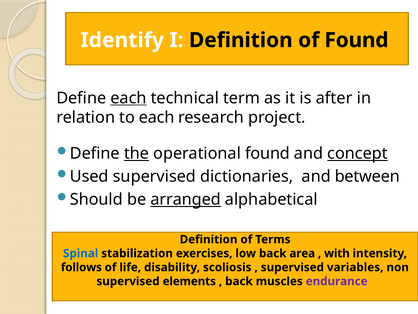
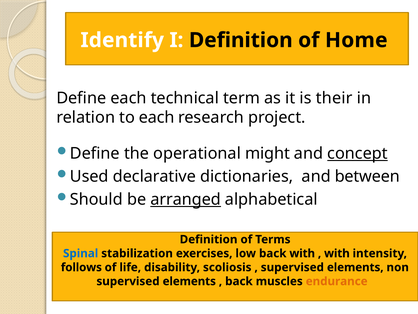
of Found: Found -> Home (356, 40)
each underline: present -> none (129, 98)
after: after -> their (334, 98)
the underline: present -> none (137, 153)
operational found: found -> might (267, 153)
Used supervised: supervised -> declarative (154, 176)
back area: area -> with (302, 253)
variables: variables -> elements (355, 267)
endurance colour: purple -> orange (337, 281)
